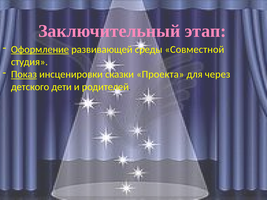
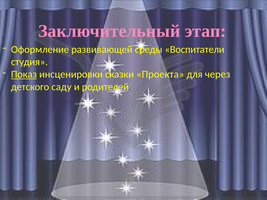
Оформление underline: present -> none (40, 50)
Совместной: Совместной -> Воспитатели (195, 50)
дети: дети -> саду (61, 87)
